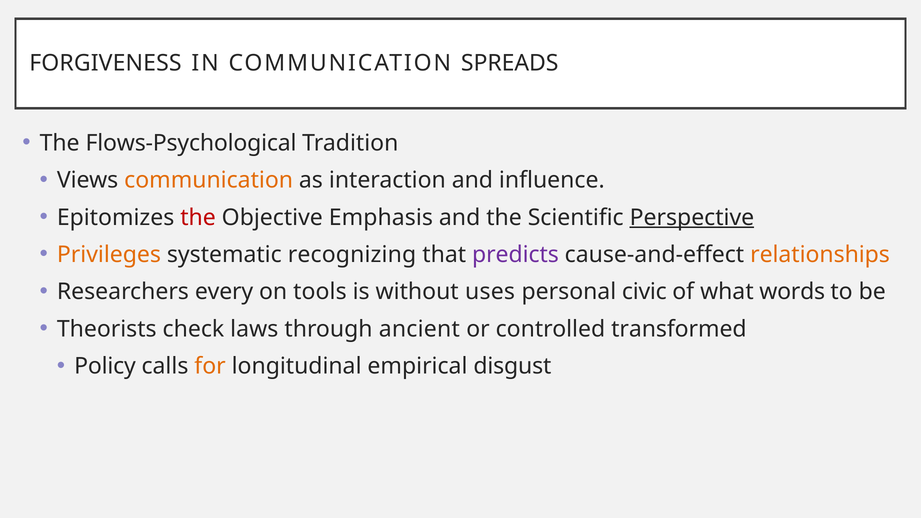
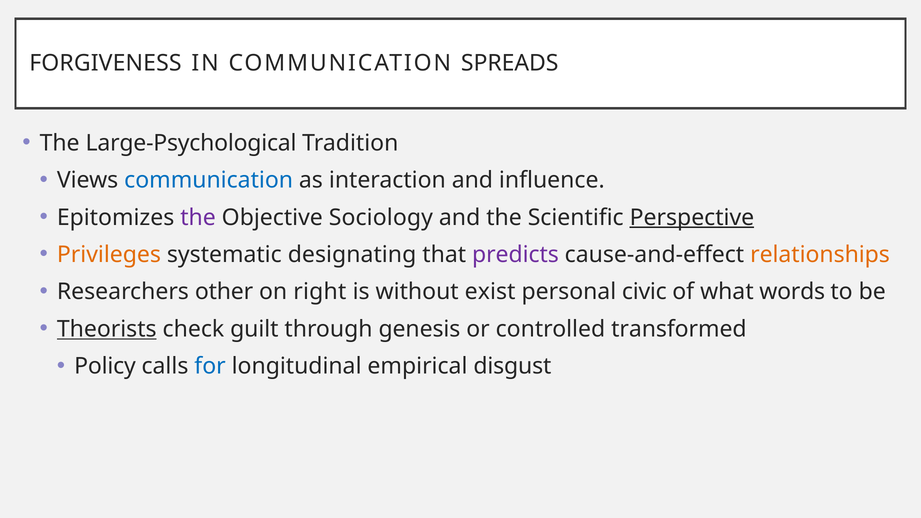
Flows-Psychological: Flows-Psychological -> Large-Psychological (191, 143)
communication colour: orange -> blue (209, 180)
the colour: red -> purple (198, 217)
Emphasis: Emphasis -> Sociology (381, 217)
recognizing: recognizing -> designating (352, 255)
every: every -> other (224, 292)
tools: tools -> right (320, 292)
uses: uses -> exist (490, 292)
Theorists underline: none -> present (107, 329)
laws: laws -> guilt (254, 329)
ancient: ancient -> genesis (419, 329)
for colour: orange -> blue (210, 366)
